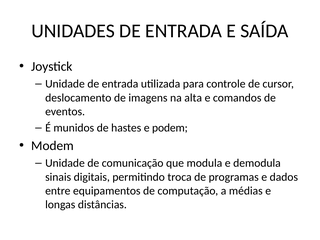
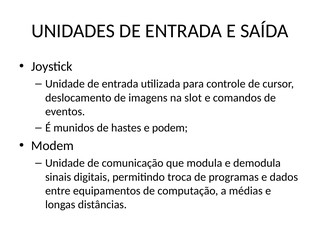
alta: alta -> slot (193, 98)
